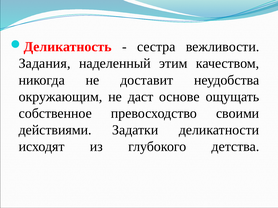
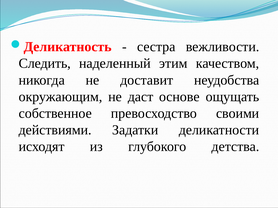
Задания: Задания -> Следить (45, 64)
